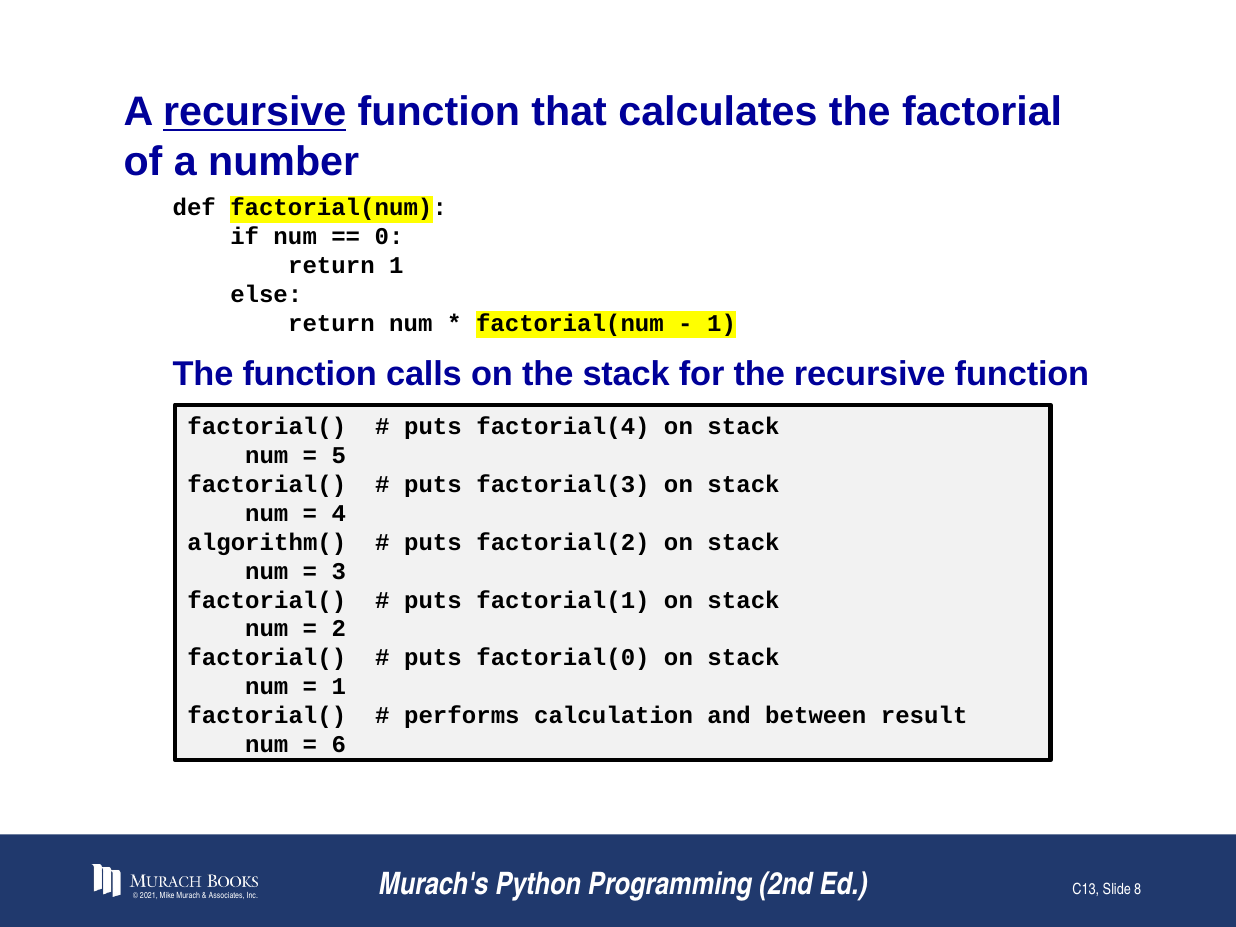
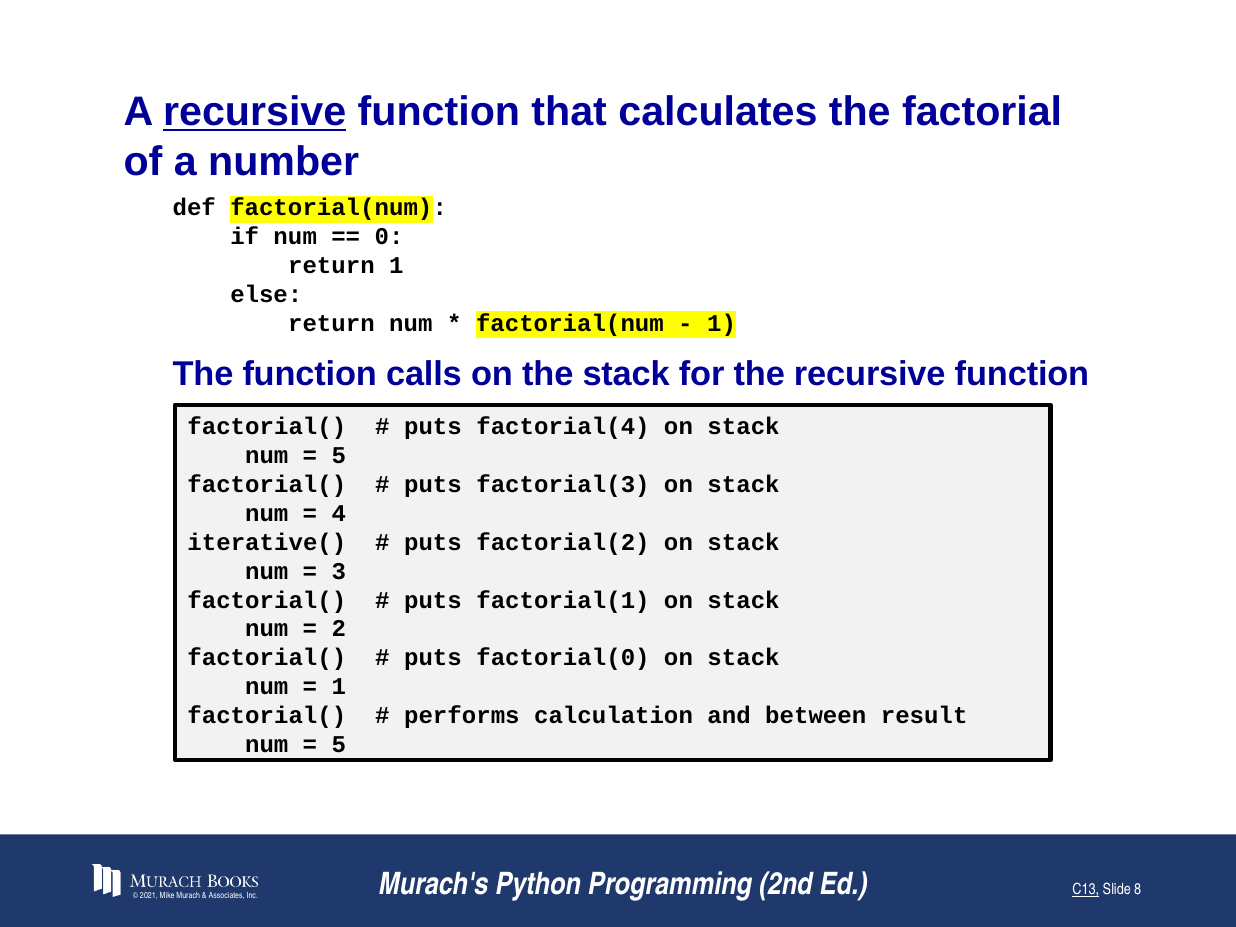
algorithm(: algorithm( -> iterative( (267, 542)
6: 6 -> 5 (339, 744)
C13 underline: none -> present (1086, 889)
